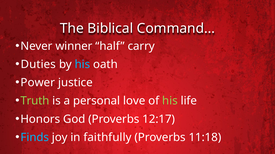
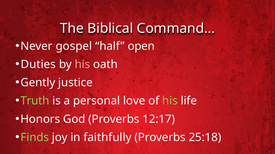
winner: winner -> gospel (74, 46)
carry: carry -> open (141, 46)
his colour: light blue -> pink (82, 65)
Power: Power -> Gently (38, 83)
Finds colour: light blue -> light green (35, 138)
11:18: 11:18 -> 25:18 (205, 138)
